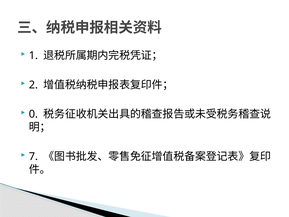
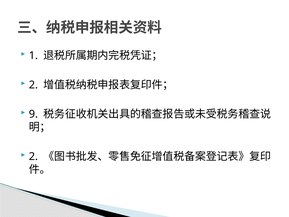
0: 0 -> 9 (33, 114)
7: 7 -> 2 (33, 156)
